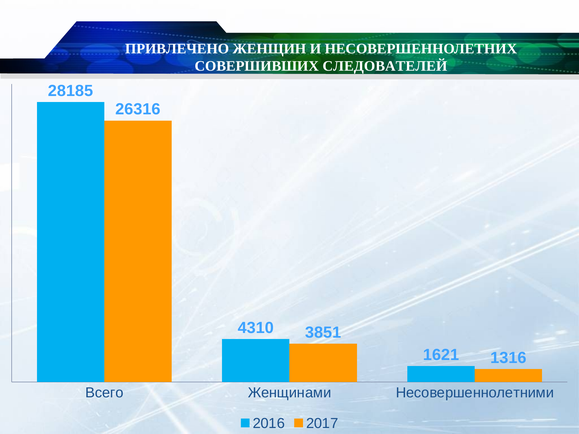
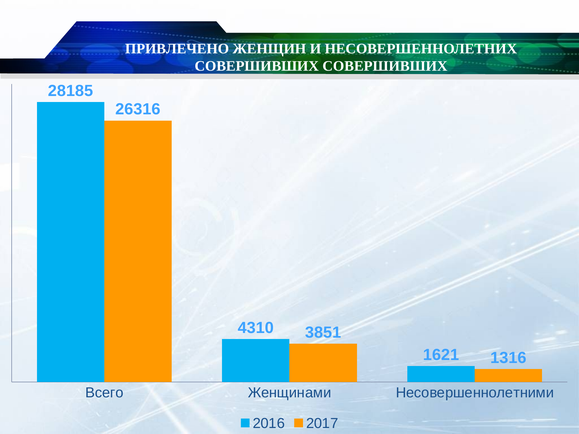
СОВЕРШИВШИХ СЛЕДОВАТЕЛЕЙ: СЛЕДОВАТЕЛЕЙ -> СОВЕРШИВШИХ (385, 66)
